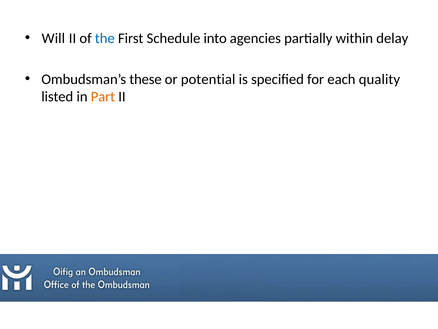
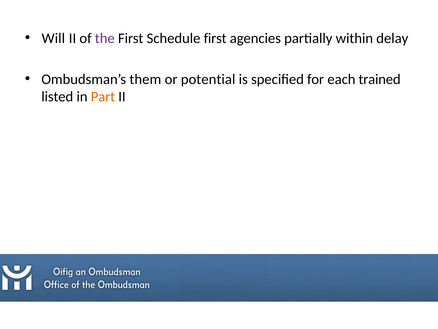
the colour: blue -> purple (105, 38)
Schedule into: into -> first (215, 38)
these: these -> them (145, 79)
quality: quality -> trained (380, 79)
